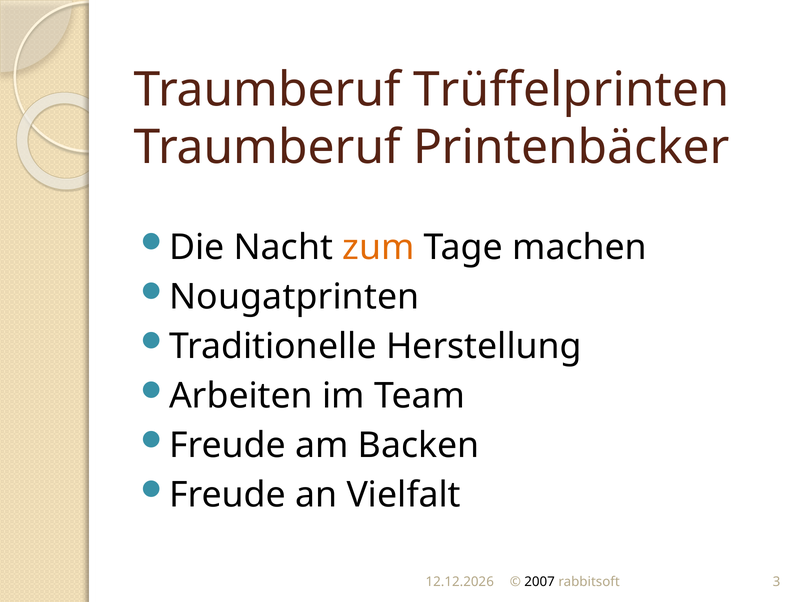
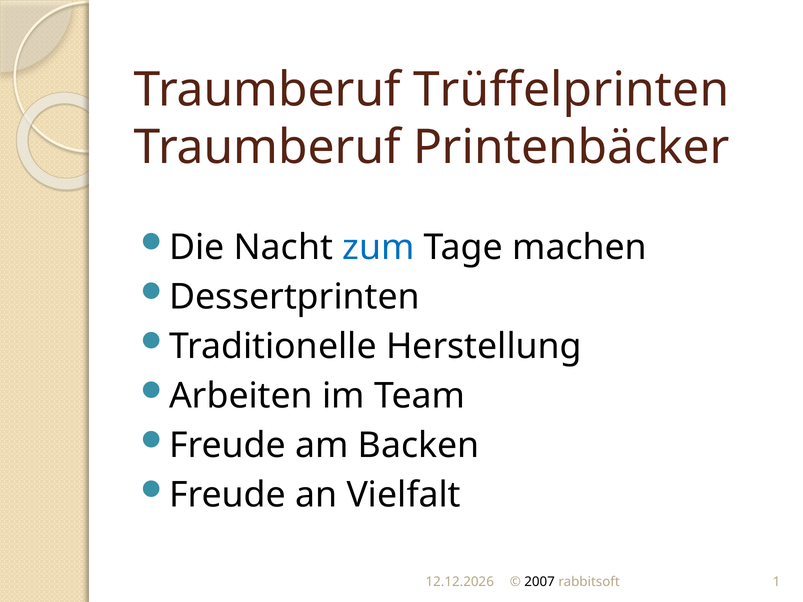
zum colour: orange -> blue (378, 247)
Nougatprinten: Nougatprinten -> Dessertprinten (294, 297)
3: 3 -> 1 (777, 582)
